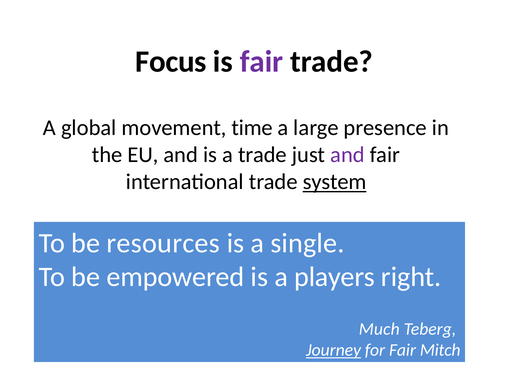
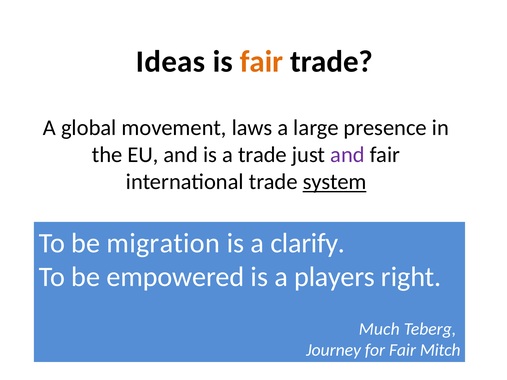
Focus: Focus -> Ideas (171, 62)
fair colour: purple -> orange (262, 62)
time: time -> laws (252, 128)
resources: resources -> migration (163, 243)
single: single -> clarify (308, 243)
Journey underline: present -> none (334, 350)
